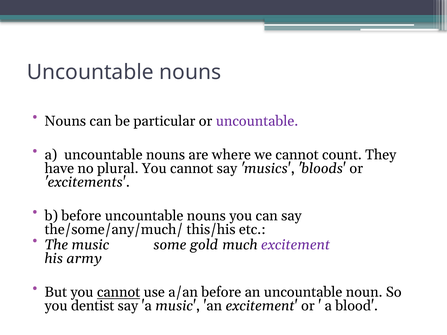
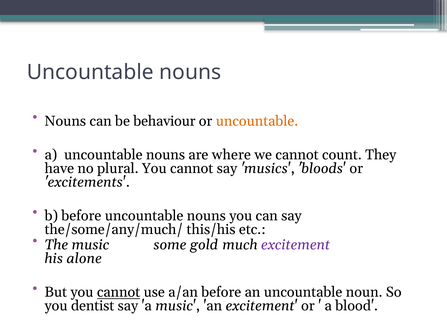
particular: particular -> behaviour (164, 121)
uncountable colour: purple -> orange (257, 121)
army: army -> alone (84, 259)
